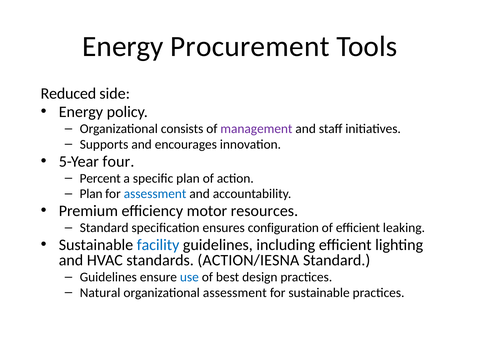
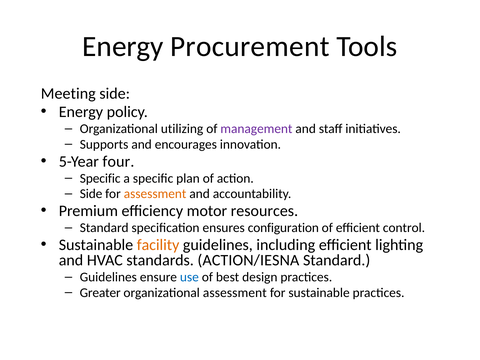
Reduced: Reduced -> Meeting (68, 93)
consists: consists -> utilizing (182, 129)
Percent: Percent -> Specific (100, 178)
Plan: Plan -> Side (91, 194)
assessment colour: blue -> orange (155, 194)
leaking: leaking -> control (404, 228)
facility colour: blue -> orange (158, 245)
Natural: Natural -> Greater (100, 293)
